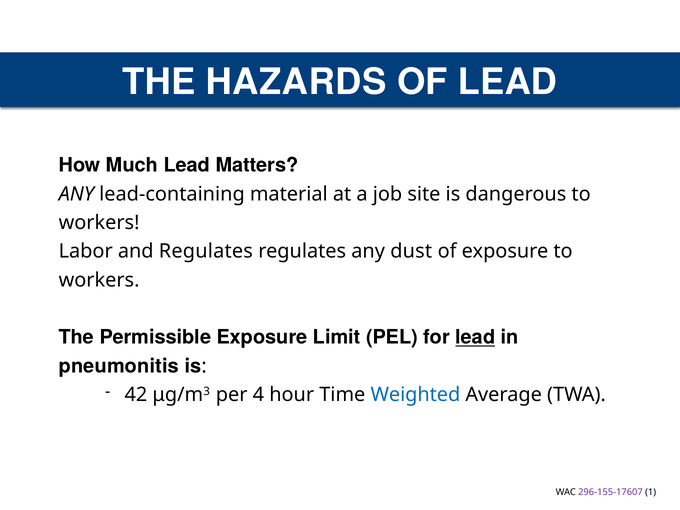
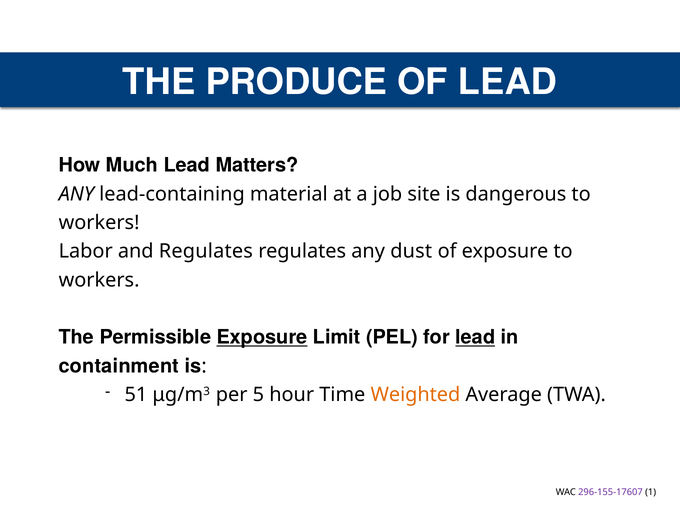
HAZARDS: HAZARDS -> PRODUCE (296, 82)
Exposure underline: none -> present (262, 337)
pneumonitis: pneumonitis -> containment (119, 366)
42: 42 -> 51 (136, 395)
4: 4 -> 5 (258, 395)
Weighted colour: blue -> orange (415, 395)
